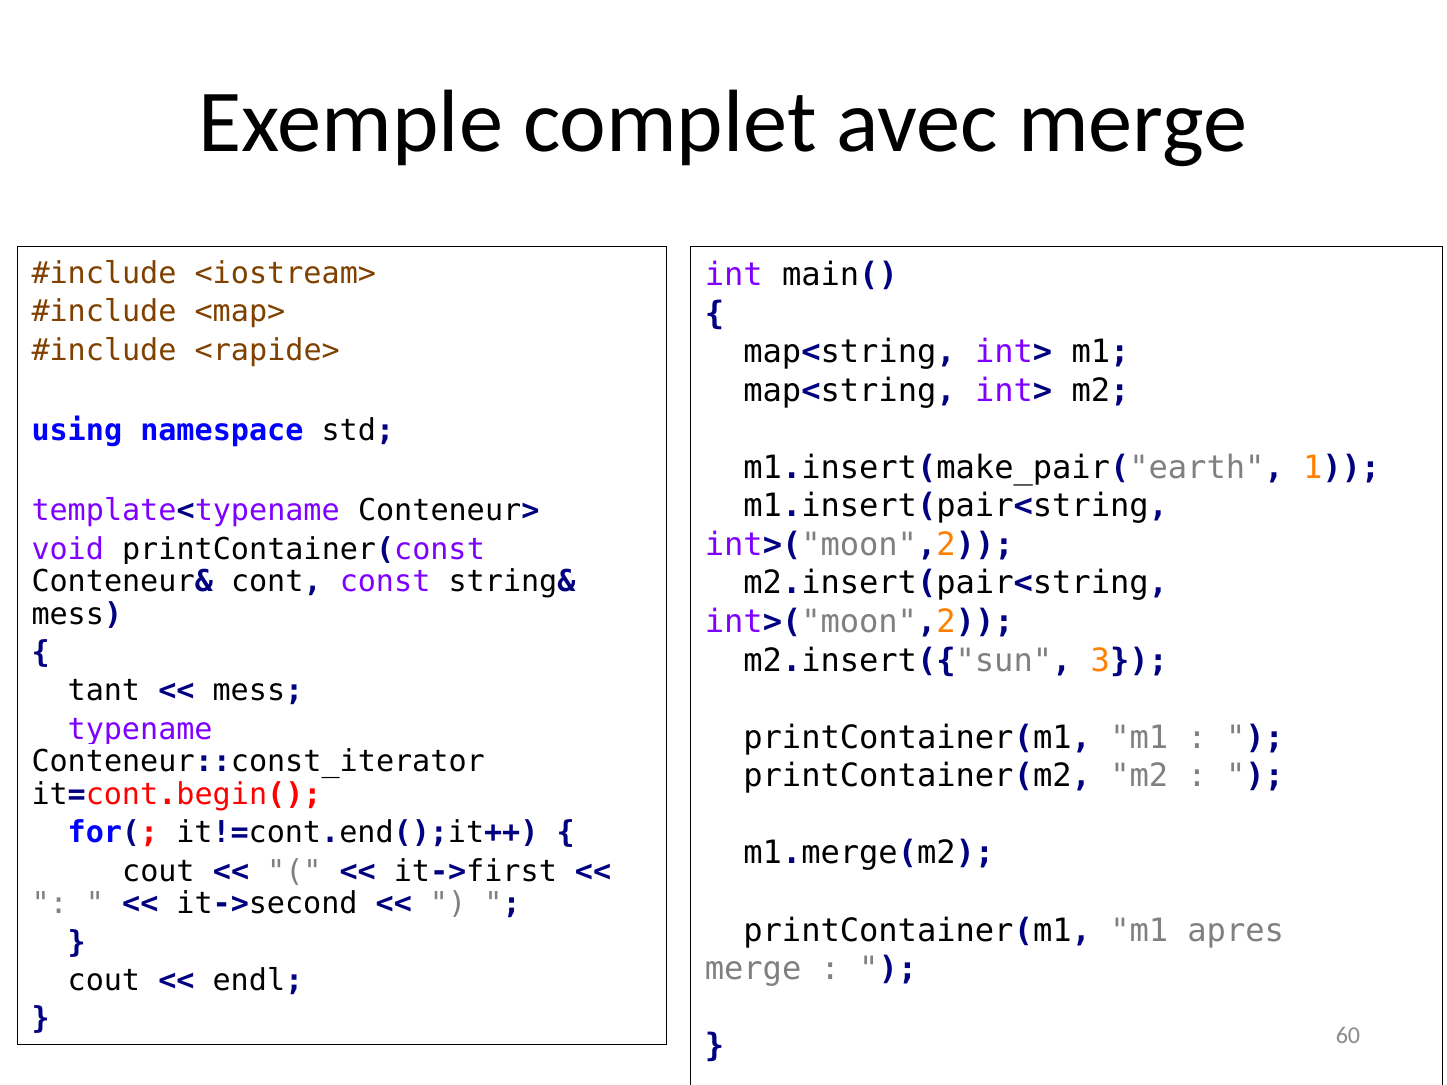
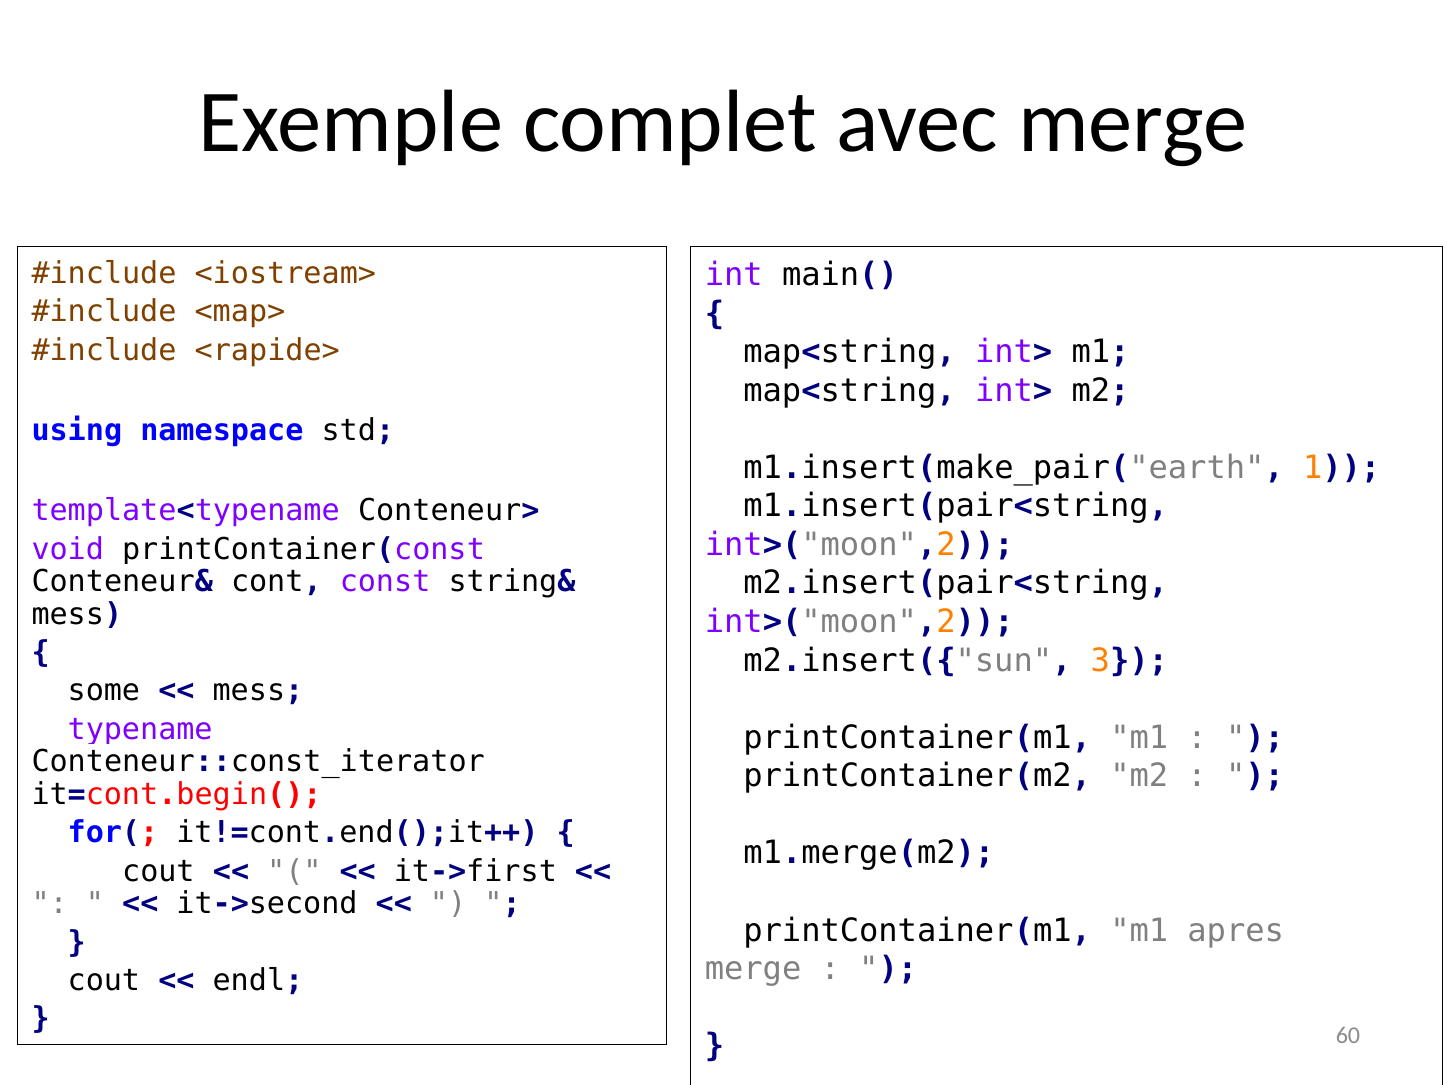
tant: tant -> some (104, 691)
